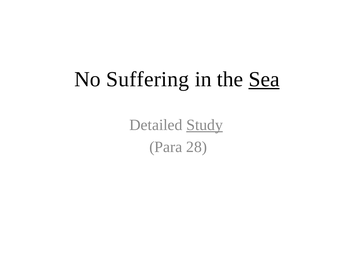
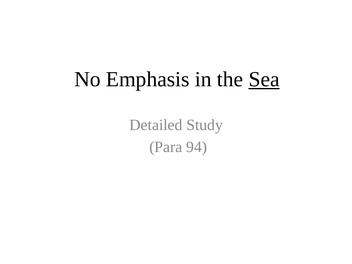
Suffering: Suffering -> Emphasis (148, 79)
Study underline: present -> none (205, 125)
28: 28 -> 94 (197, 147)
